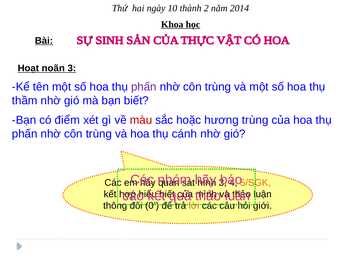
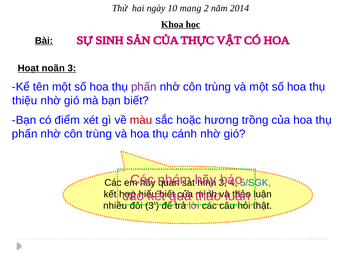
thành: thành -> mang (191, 8)
thầm: thầm -> thiệu (25, 101)
hương trùng: trùng -> trồng (255, 120)
5/SGK colour: orange -> blue (255, 183)
thông: thông -> nhiều (115, 206)
đôi 0: 0 -> 3 (152, 206)
lời colour: orange -> purple (194, 206)
giới: giới -> thật (262, 206)
